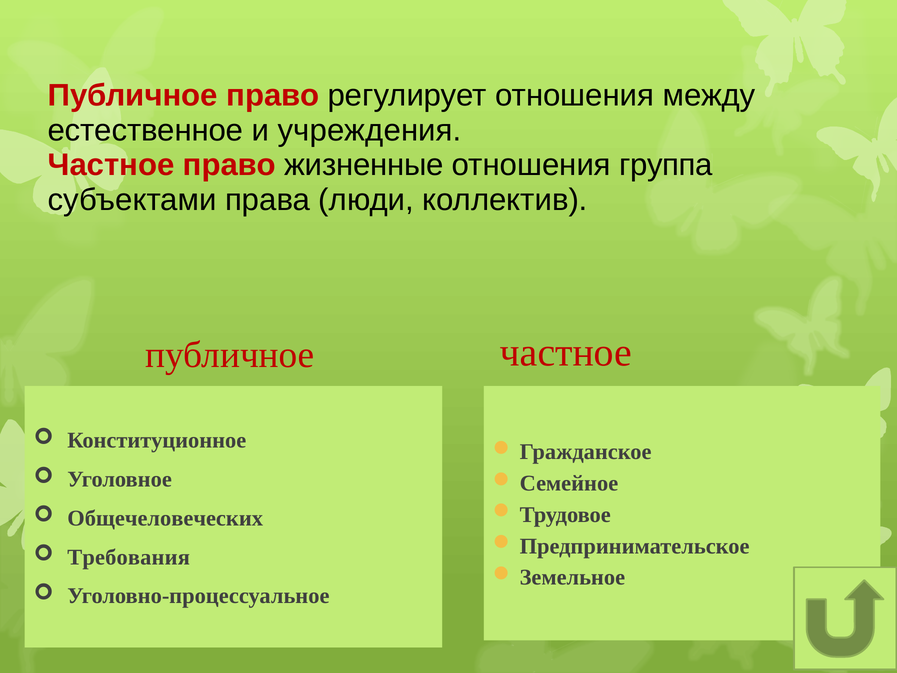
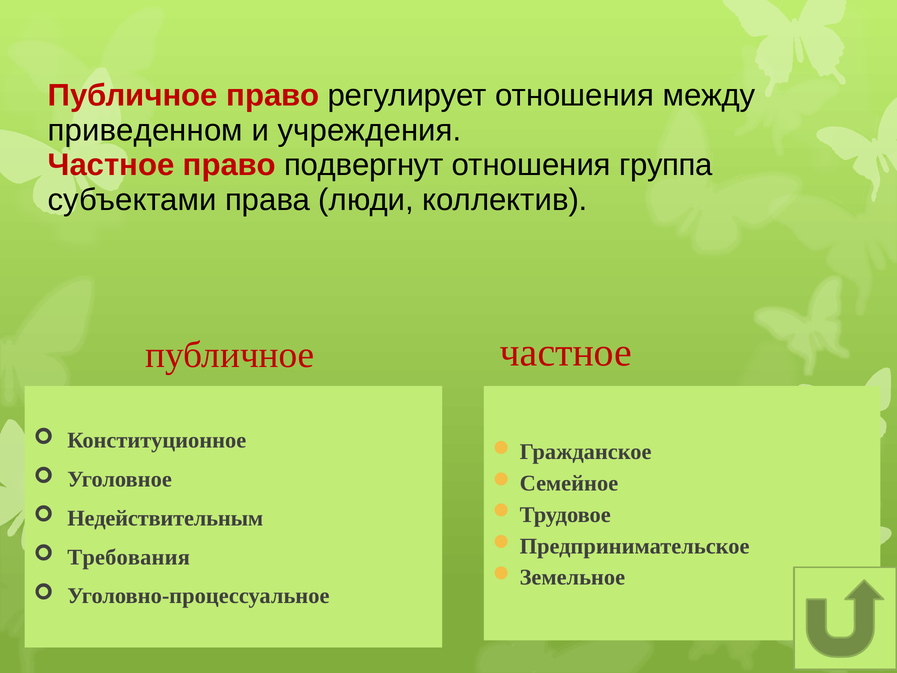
естественное: естественное -> приведенном (145, 130)
жизненные: жизненные -> подвергнут (364, 165)
Общечеловеческих: Общечеловеческих -> Недействительным (165, 518)
